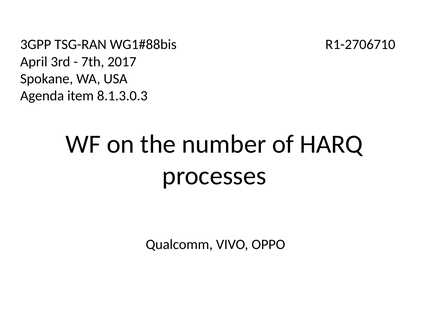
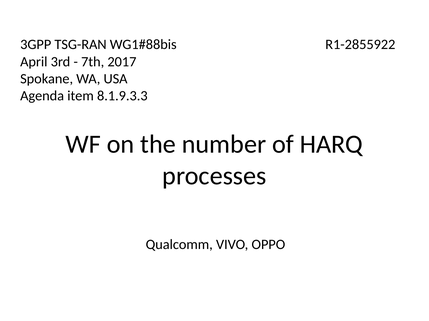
R1-2706710: R1-2706710 -> R1-2855922 (360, 45)
8.1.3.0.3: 8.1.3.0.3 -> 8.1.9.3.3 (122, 96)
